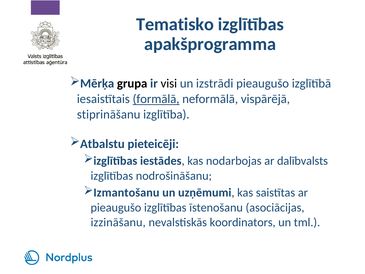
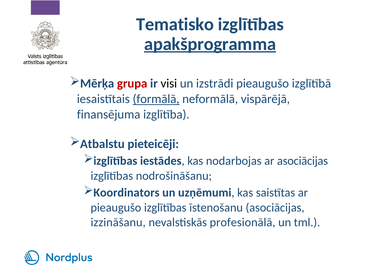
apakšprogramma underline: none -> present (210, 44)
grupa colour: black -> red (132, 83)
stiprināšanu: stiprināšanu -> finansējuma (109, 114)
ar dalībvalsts: dalībvalsts -> asociācijas (303, 161)
Izmantošanu: Izmantošanu -> Koordinators (126, 192)
koordinators: koordinators -> profesionālā (243, 222)
